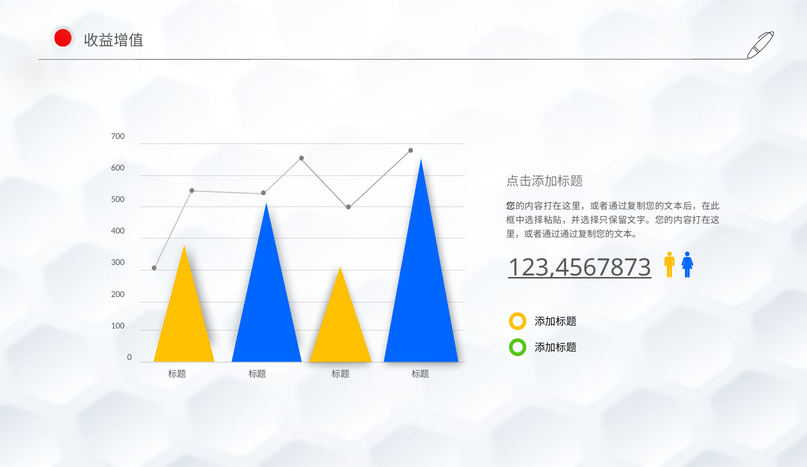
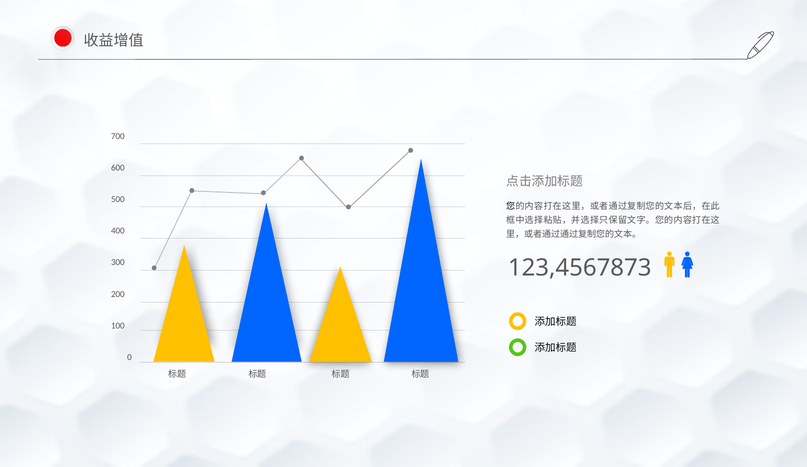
123,4567873 underline: present -> none (580, 268)
